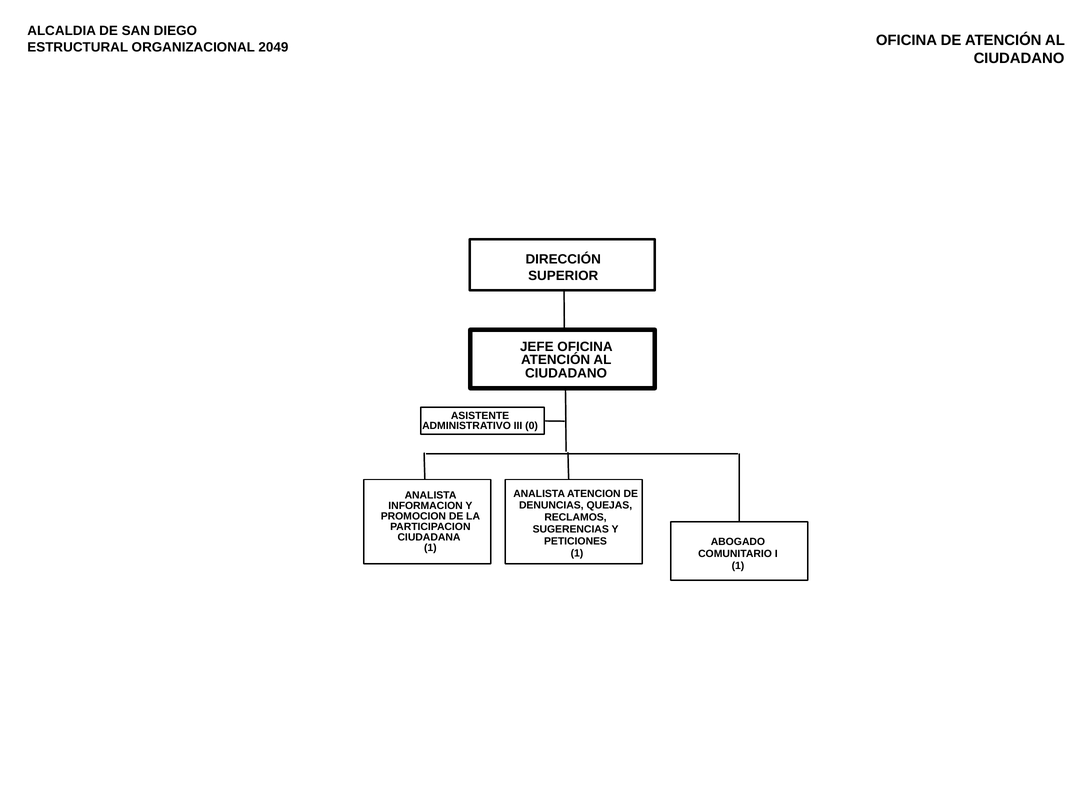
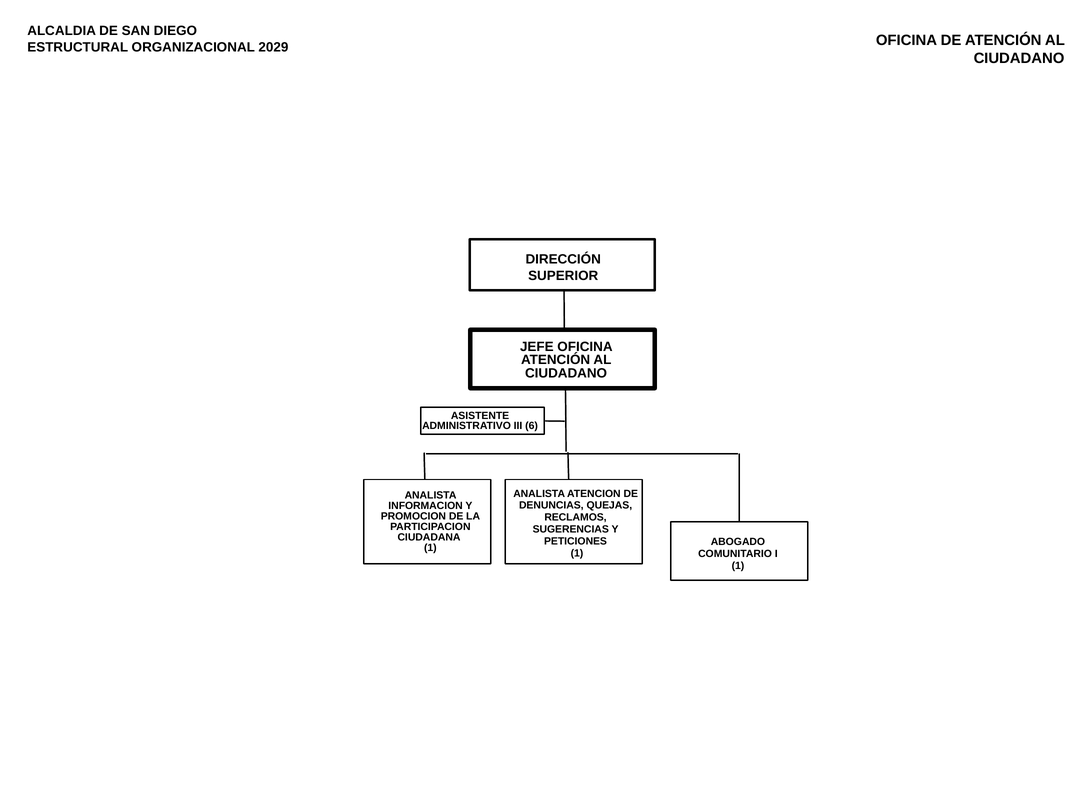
2049: 2049 -> 2029 (273, 47)
0: 0 -> 6 (532, 426)
